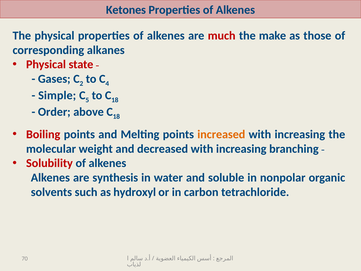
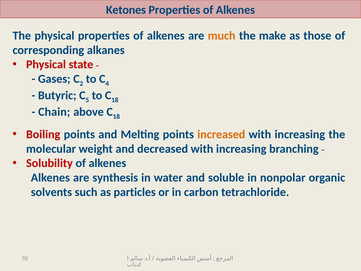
much colour: red -> orange (222, 36)
Simple: Simple -> Butyric (57, 95)
Order: Order -> Chain (54, 112)
hydroxyl: hydroxyl -> particles (135, 192)
